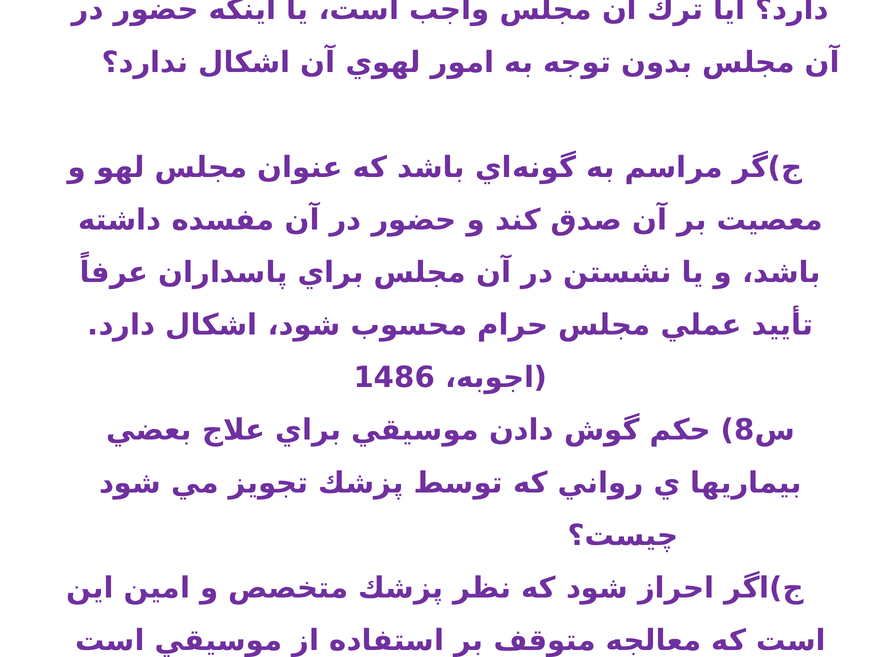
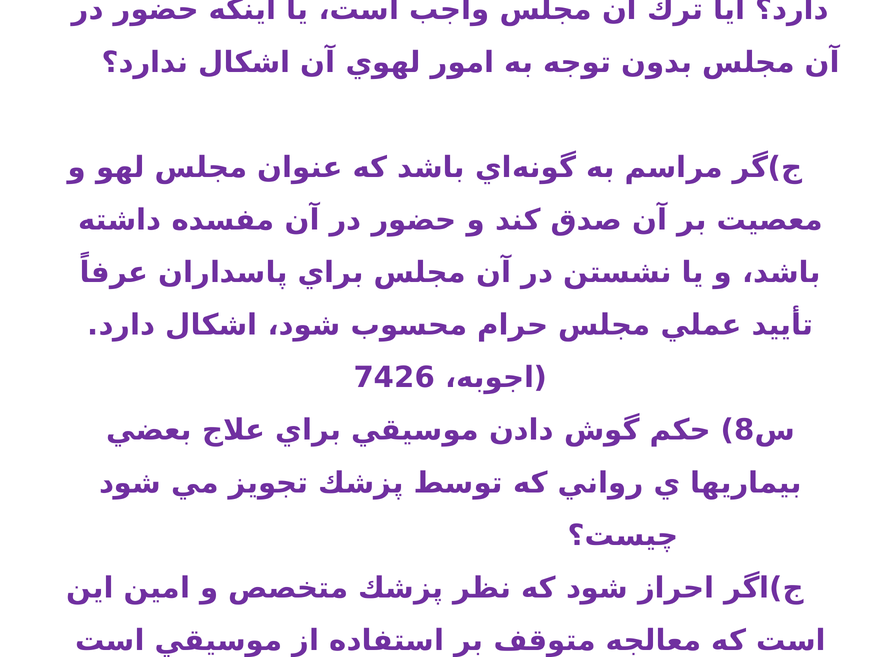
1486: 1486 -> 7426 (394, 378)
